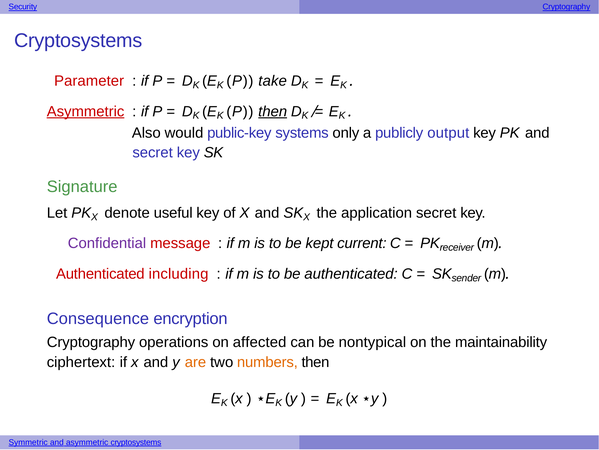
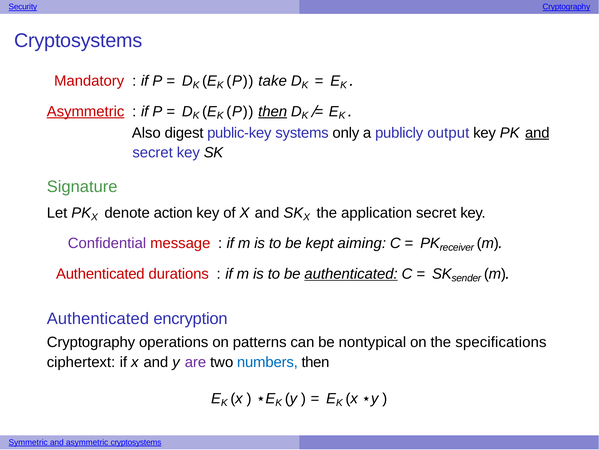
Parameter: Parameter -> Mandatory (89, 81)
would: would -> digest (184, 133)
and underline: none -> present (537, 133)
useful: useful -> action (173, 213)
current: current -> aiming (362, 243)
including: including -> durations (179, 274)
authenticated underline: none -> present (351, 274)
Consequence: Consequence -> Authenticated (98, 319)
affected: affected -> patterns (260, 342)
maintainability: maintainability -> specifications (501, 342)
are colour: orange -> purple (195, 362)
numbers colour: orange -> blue (267, 362)
